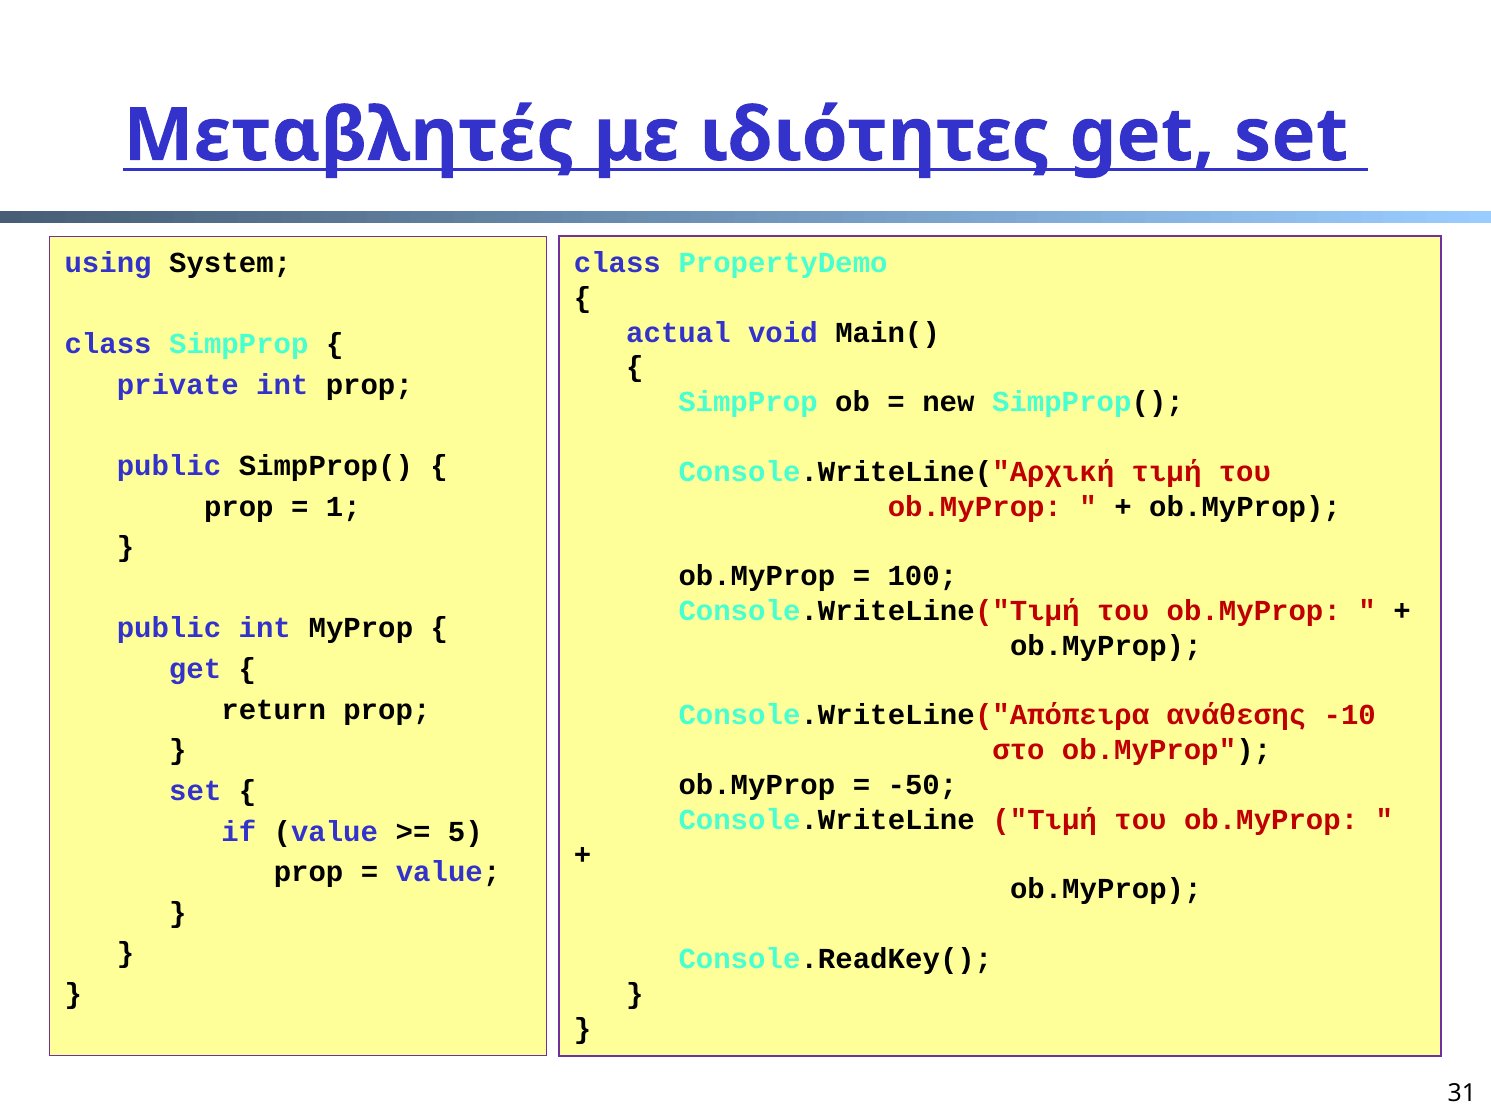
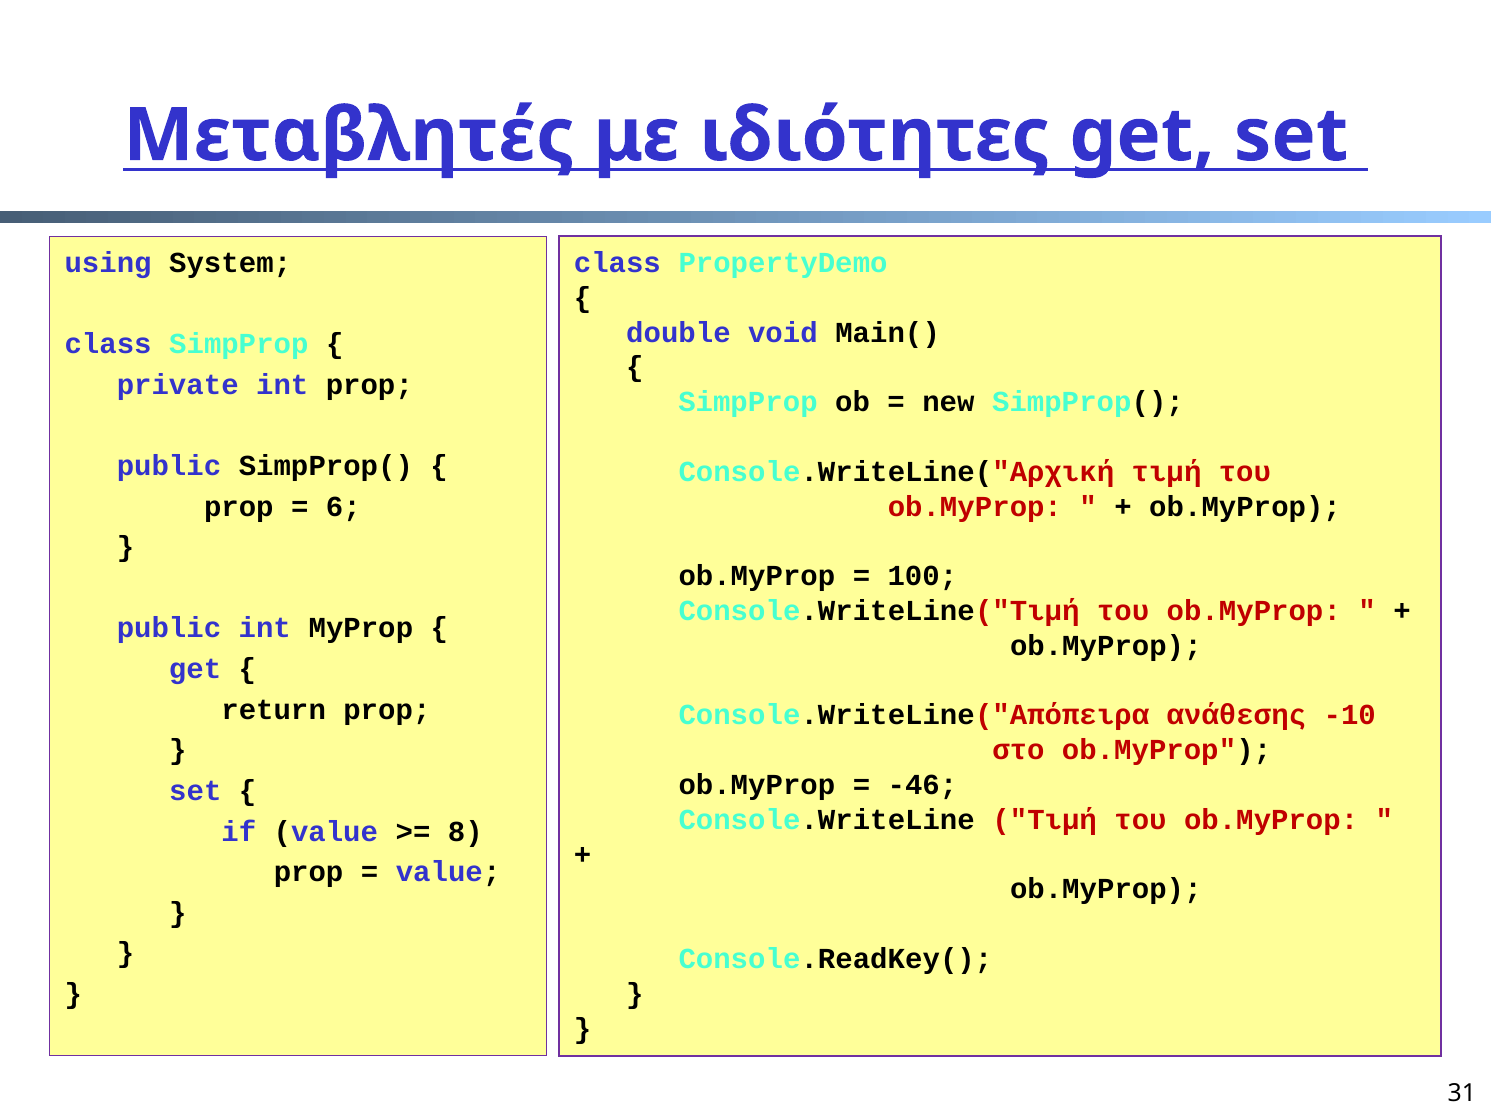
actual: actual -> double (678, 333)
1: 1 -> 6 (343, 507)
-50: -50 -> -46 (922, 785)
5: 5 -> 8 (465, 832)
